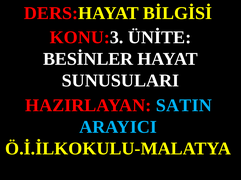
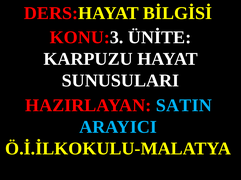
BESİNLER: BESİNLER -> KARPUZU (88, 59)
